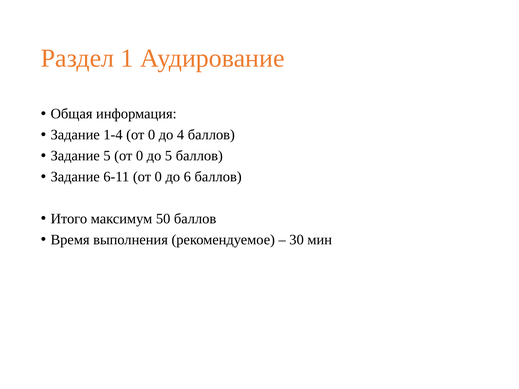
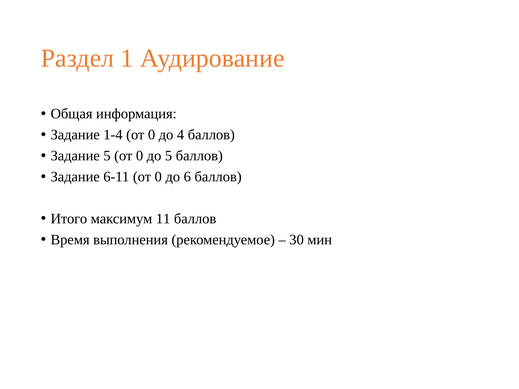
50: 50 -> 11 (163, 219)
